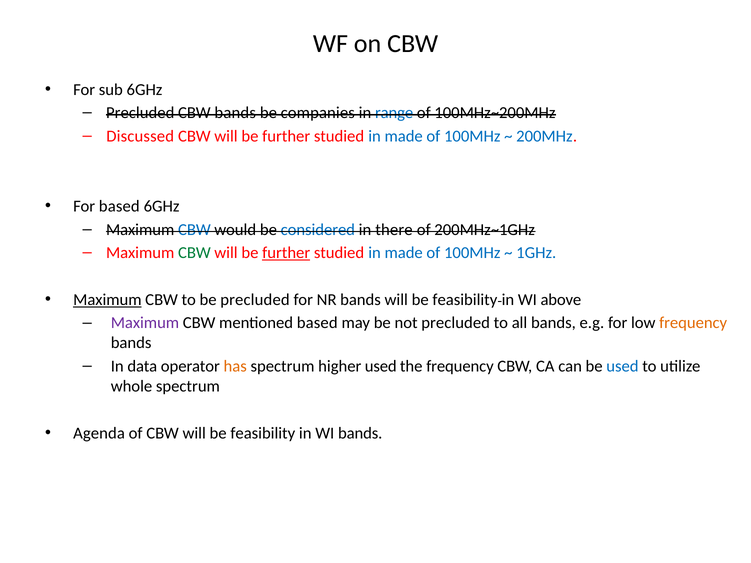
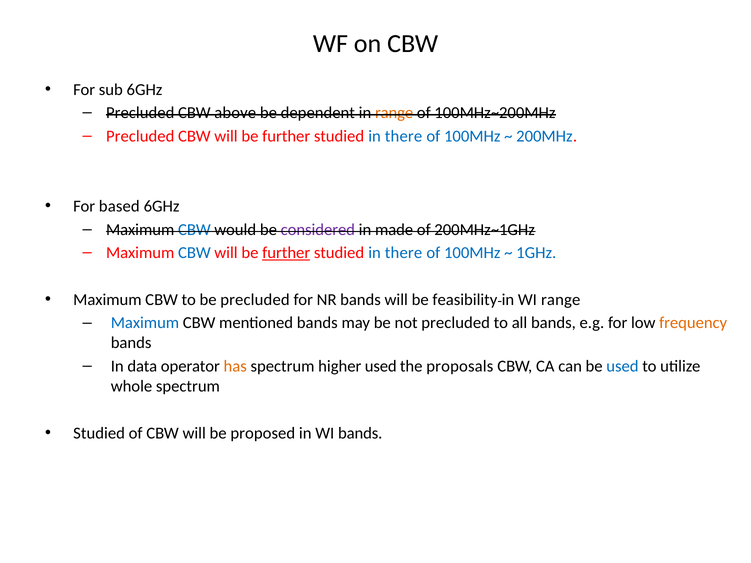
CBW bands: bands -> above (235, 113)
companies: companies -> dependent (318, 113)
range colour: blue -> orange (394, 113)
Discussed: Discussed -> Precluded (140, 136)
made: made -> there (404, 136)
considered colour: blue -> purple (318, 230)
there: there -> made (394, 230)
CBW colour: green -> blue (194, 253)
made: made -> there (404, 253)
Maximum underline: present -> none (107, 300)
WI above: above -> range (561, 300)
Maximum colour: purple -> blue (145, 323)
mentioned based: based -> bands (317, 323)
the frequency: frequency -> proposals (460, 367)
Agenda: Agenda -> Studied (99, 433)
CBW will be feasibility: feasibility -> proposed (263, 433)
